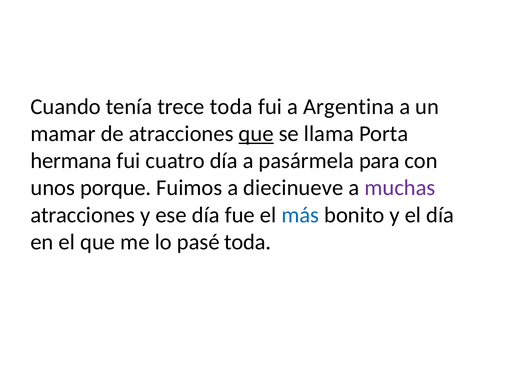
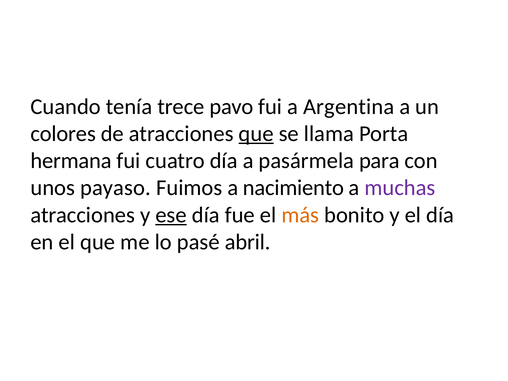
trece toda: toda -> pavo (231, 107)
mamar: mamar -> colores (63, 134)
porque: porque -> payaso (115, 188)
diecinueve: diecinueve -> nacimiento (293, 188)
ese underline: none -> present (171, 215)
más colour: blue -> orange (300, 215)
pasé toda: toda -> abril (248, 242)
